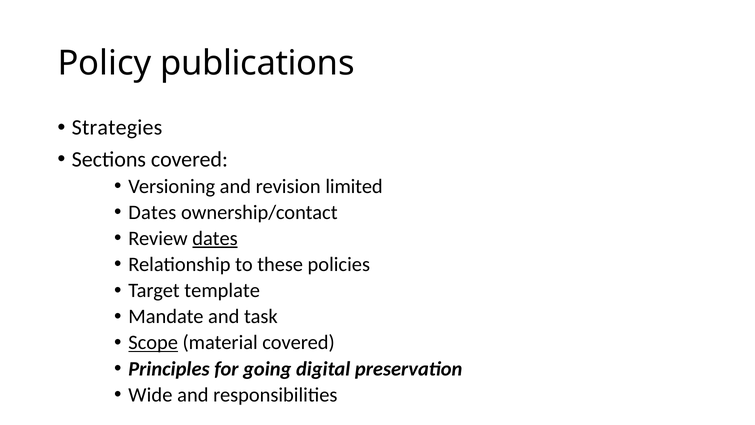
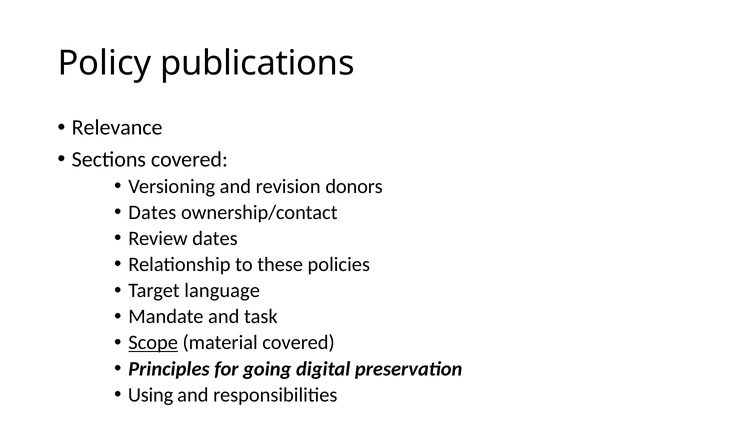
Strategies: Strategies -> Relevance (117, 128)
limited: limited -> donors (354, 186)
dates underline: present -> none (215, 238)
template: template -> language (222, 290)
Wide: Wide -> Using (151, 395)
